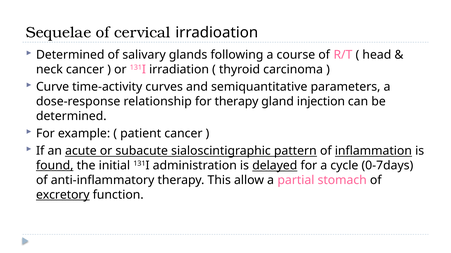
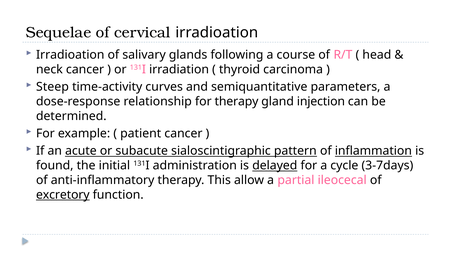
Determined: Determined -> Irradioation (70, 55)
Curve: Curve -> Steep (52, 87)
found underline: present -> none (55, 166)
0-7days: 0-7days -> 3-7days (387, 166)
stomach: stomach -> ileocecal (342, 181)
